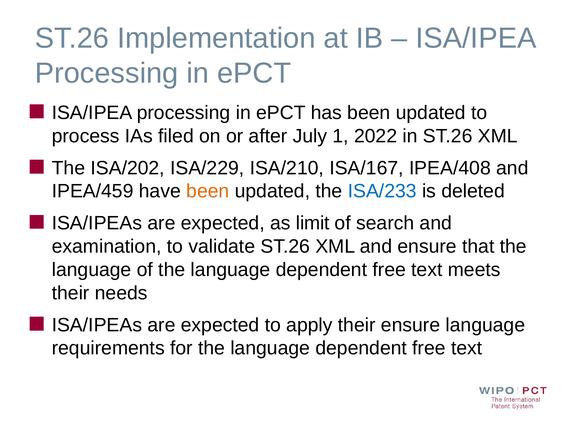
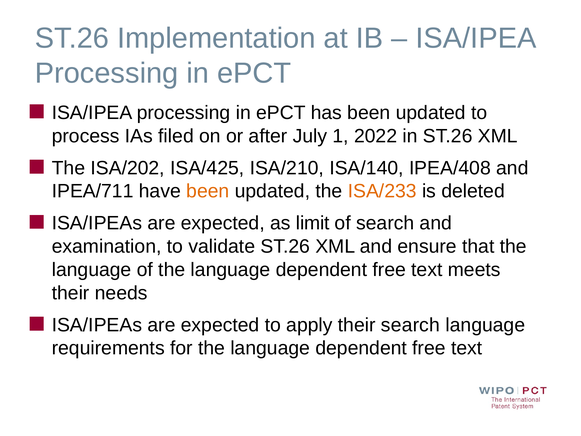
ISA/229: ISA/229 -> ISA/425 (207, 168)
ISA/167: ISA/167 -> ISA/140 (366, 168)
IPEA/459: IPEA/459 -> IPEA/711 (93, 191)
ISA/233 colour: blue -> orange (382, 191)
their ensure: ensure -> search (410, 325)
